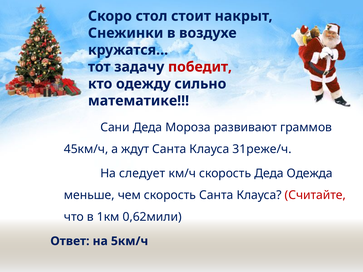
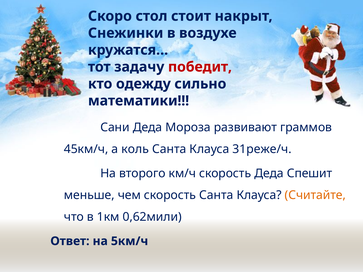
математике: математике -> математики (139, 101)
ждут: ждут -> коль (135, 149)
следует: следует -> второго (142, 174)
Одежда: Одежда -> Спешит (310, 174)
Считайте colour: red -> orange (315, 195)
